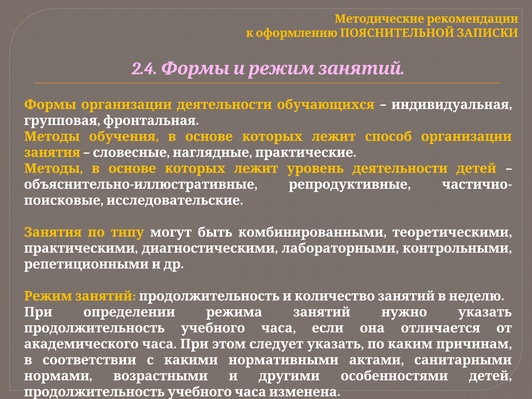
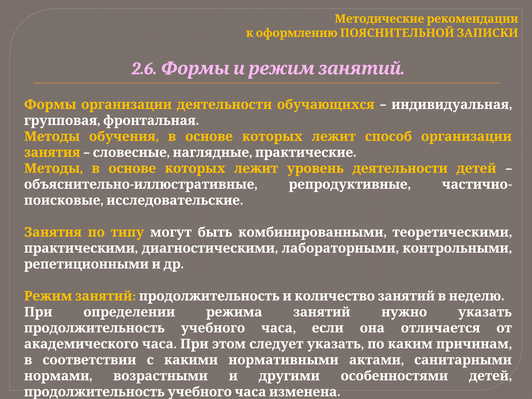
2.4: 2.4 -> 2.6 (144, 69)
